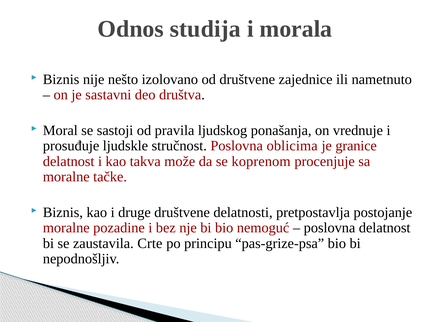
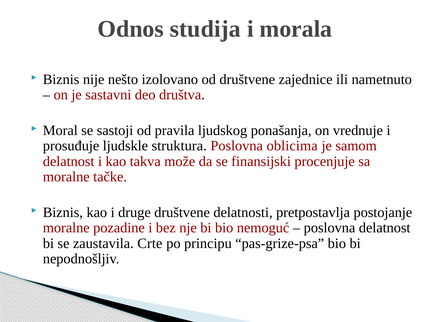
stručnost: stručnost -> struktura (179, 146)
granice: granice -> samom (356, 146)
koprenom: koprenom -> finansijski (261, 161)
